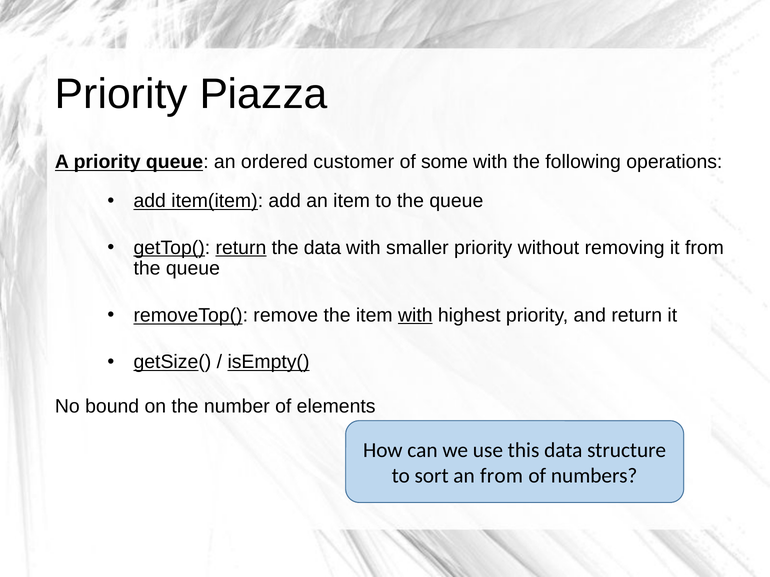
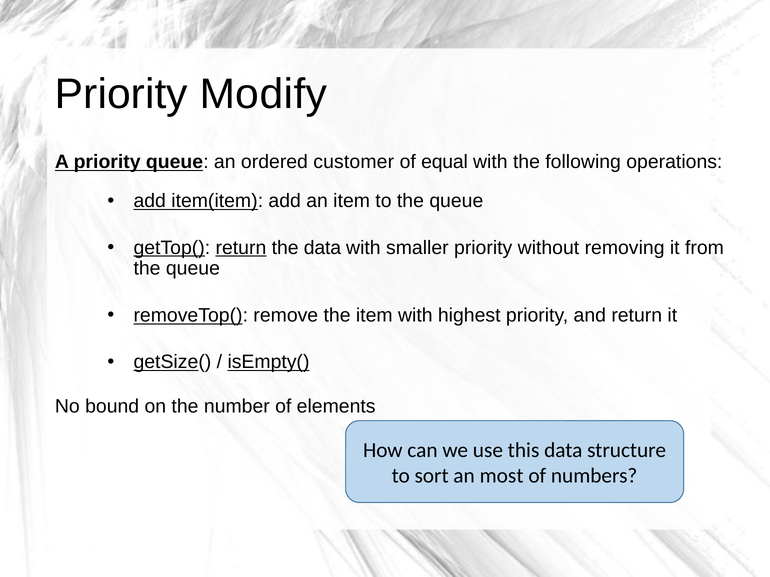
Piazza: Piazza -> Modify (263, 94)
some: some -> equal (445, 162)
with underline: present -> none (415, 316)
an from: from -> most (502, 476)
